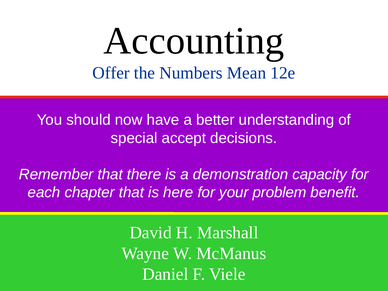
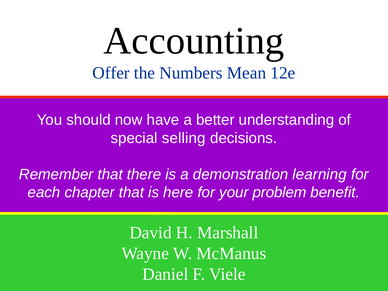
accept: accept -> selling (184, 138)
capacity: capacity -> learning (320, 174)
